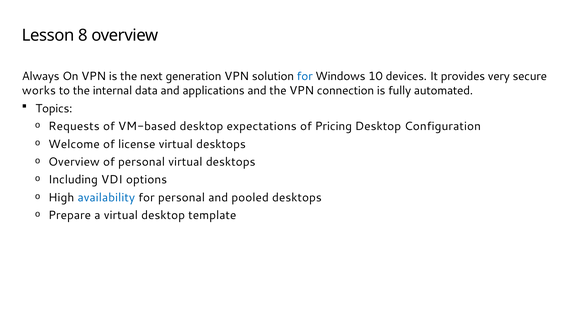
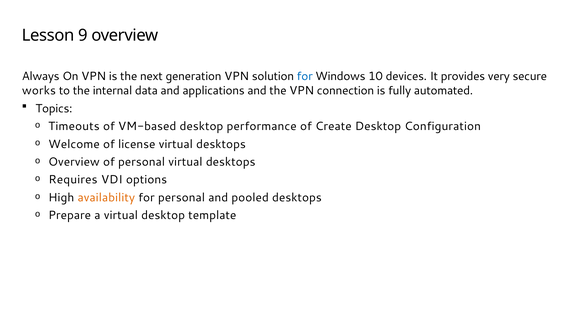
8: 8 -> 9 (83, 35)
Requests: Requests -> Timeouts (74, 126)
expectations: expectations -> performance (262, 126)
Pricing: Pricing -> Create (333, 126)
Including: Including -> Requires (73, 180)
availability colour: blue -> orange (106, 197)
